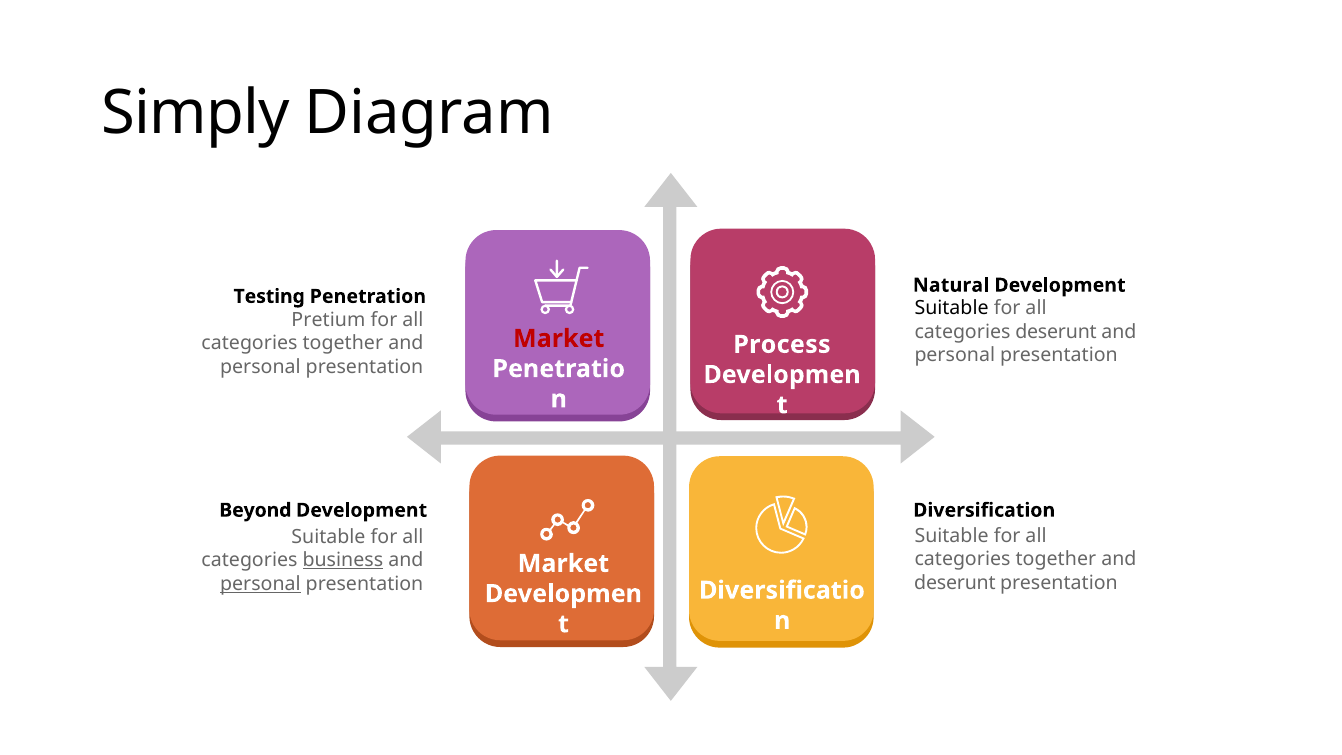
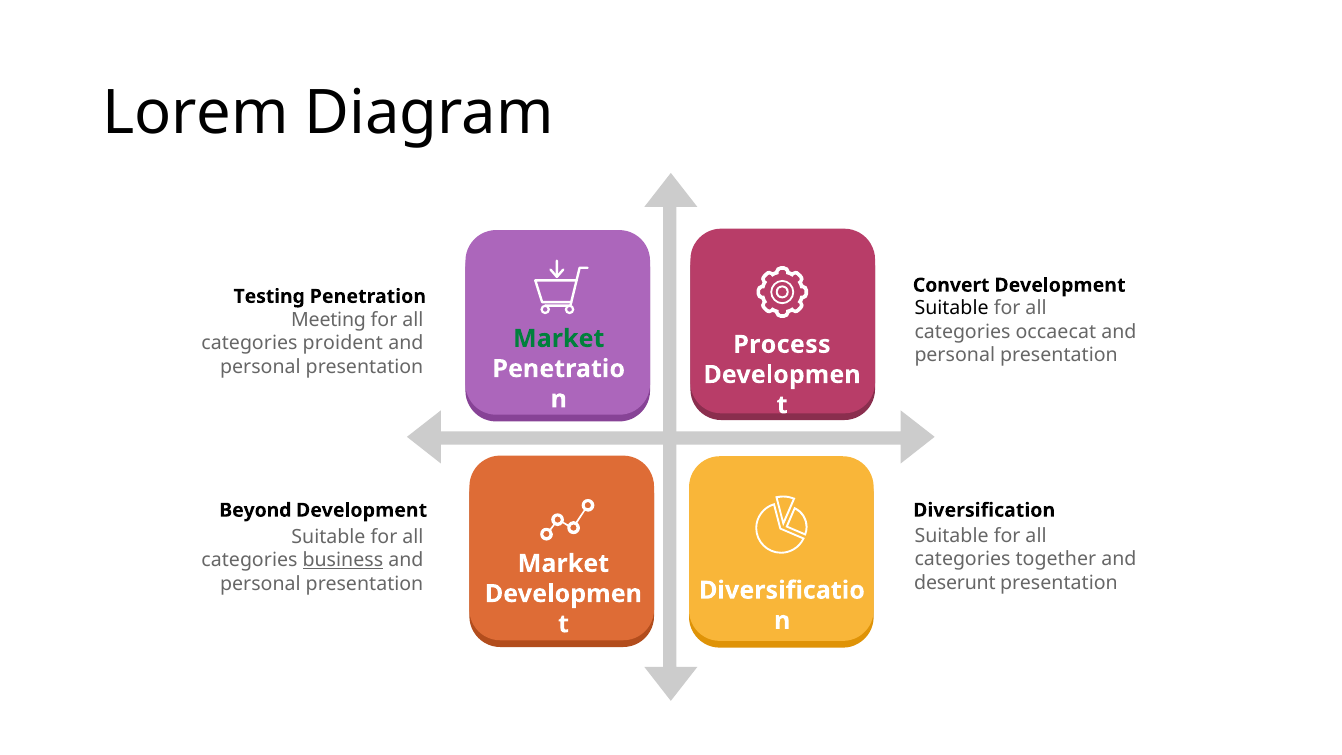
Simply: Simply -> Lorem (195, 113)
Natural: Natural -> Convert (951, 285)
Pretium: Pretium -> Meeting (329, 320)
categories deserunt: deserunt -> occaecat (1056, 332)
Market colour: red -> green (559, 339)
together: together -> proident (343, 343)
personal underline: present -> none (260, 584)
